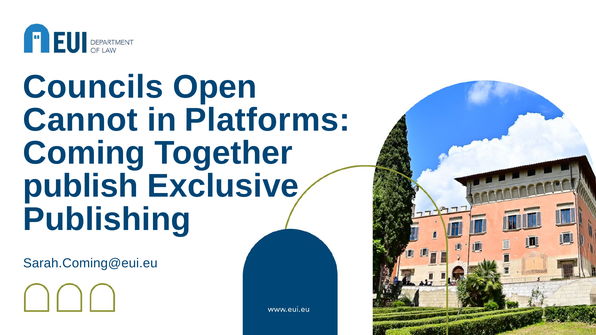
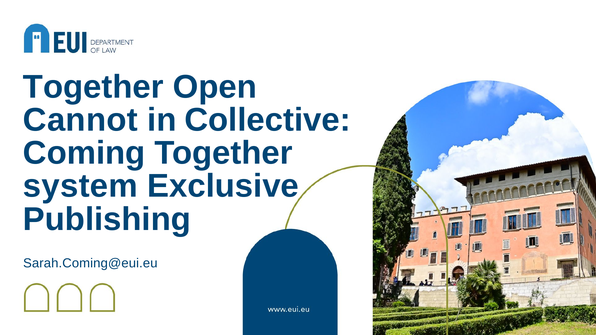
Councils: Councils -> Together (93, 87)
Platforms: Platforms -> Collective (268, 120)
publish: publish -> system (80, 186)
